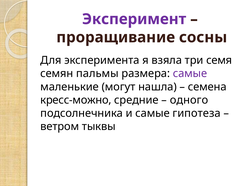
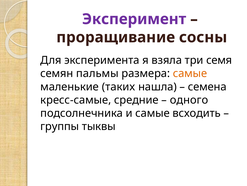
самые colour: purple -> orange (190, 73)
могут: могут -> таких (118, 86)
кресс-можно: кресс-можно -> кресс-самые (76, 100)
гипотеза: гипотеза -> всходить (197, 113)
ветром: ветром -> группы (60, 126)
